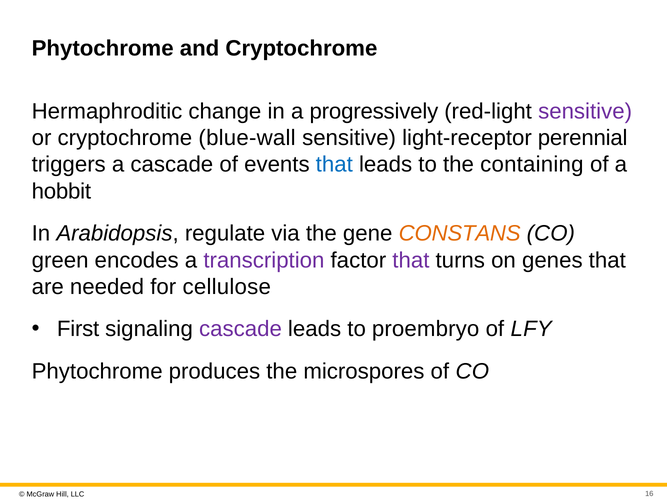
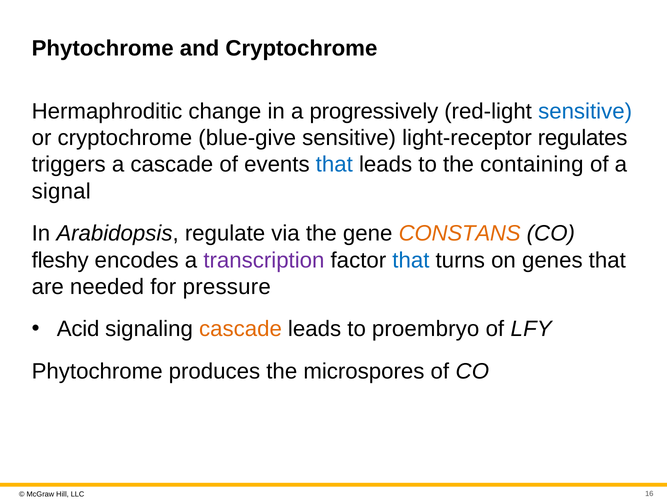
sensitive colour: purple -> blue (585, 111)
blue-wall: blue-wall -> blue-give (247, 138)
perennial: perennial -> regulates (583, 138)
hobbit: hobbit -> signal (61, 191)
green: green -> fleshy (60, 260)
that colour: purple -> blue (411, 260)
cellulose: cellulose -> pressure (227, 287)
First: First -> Acid (78, 329)
cascade colour: purple -> orange (240, 329)
